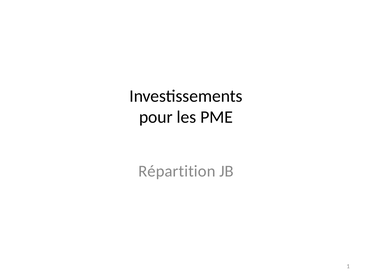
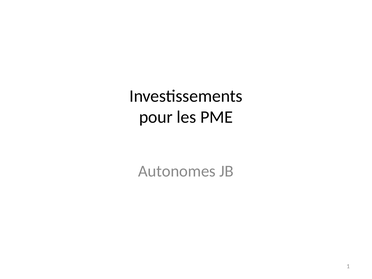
Répartition: Répartition -> Autonomes (177, 171)
